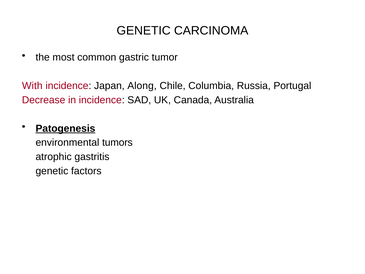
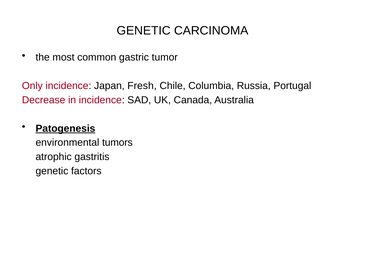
With: With -> Only (32, 86)
Along: Along -> Fresh (142, 86)
